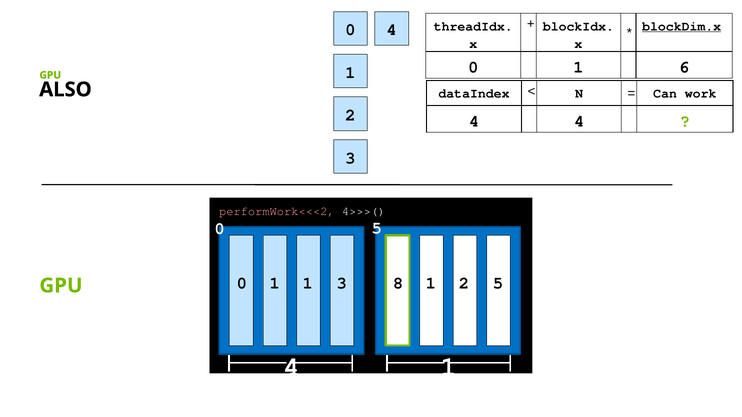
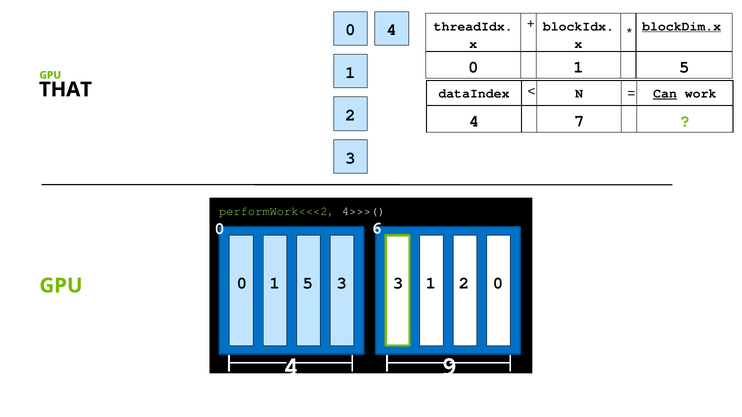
6: 6 -> 5 (684, 67)
ALSO: ALSO -> THAT (65, 90)
Can underline: none -> present (665, 93)
4 4: 4 -> 7 (579, 121)
performWork<<<2 colour: pink -> light green (277, 212)
0 5: 5 -> 6 (377, 228)
1: 1 -> 5 (308, 283)
3 8: 8 -> 3 (398, 283)
2 5: 5 -> 0 (498, 283)
4 1: 1 -> 9 (449, 367)
